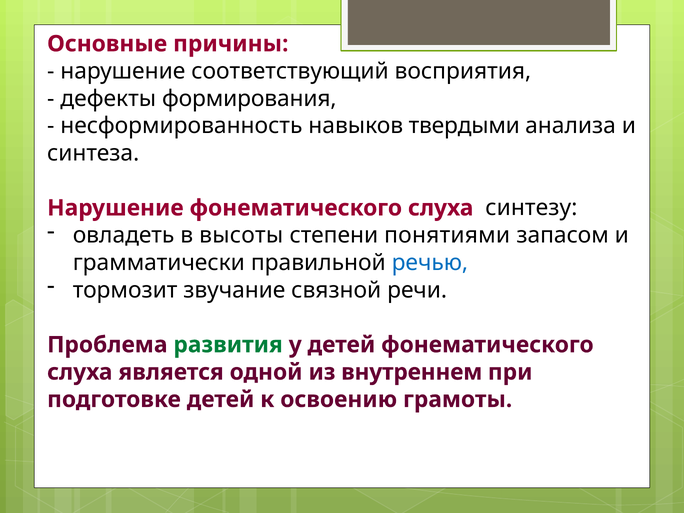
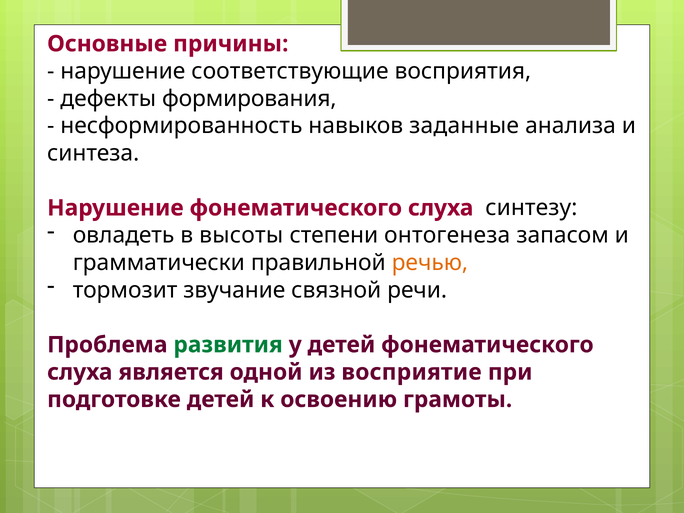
соответствующий: соответствующий -> соответствующие (290, 71)
твердыми: твердыми -> заданные (464, 126)
понятиями: понятиями -> онтогенеза (447, 235)
речью colour: blue -> orange (430, 263)
внутреннем: внутреннем -> восприятие (412, 372)
